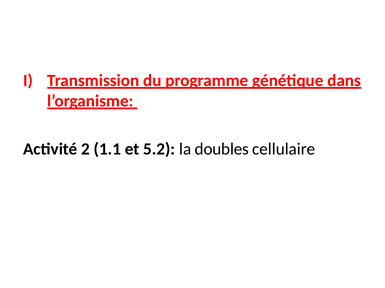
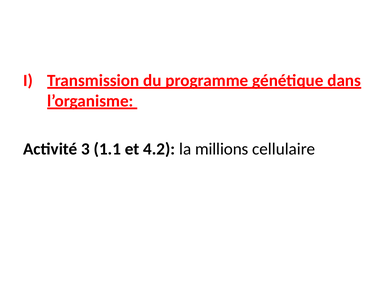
2: 2 -> 3 (85, 149)
5.2: 5.2 -> 4.2 (159, 149)
doubles: doubles -> millions (222, 149)
